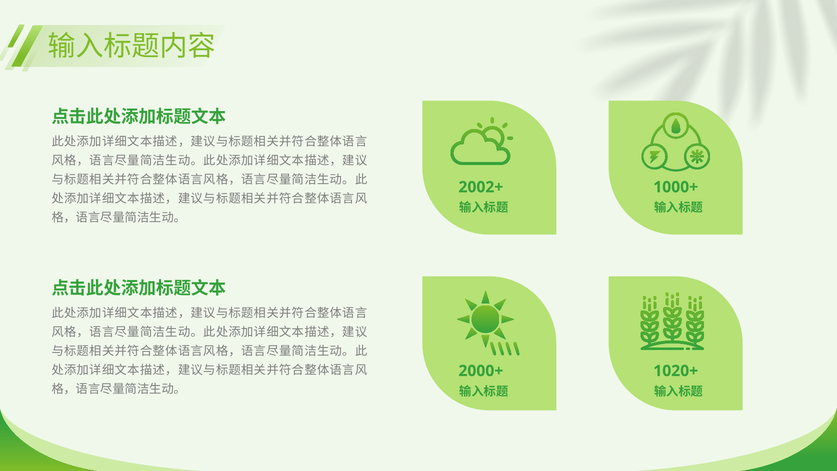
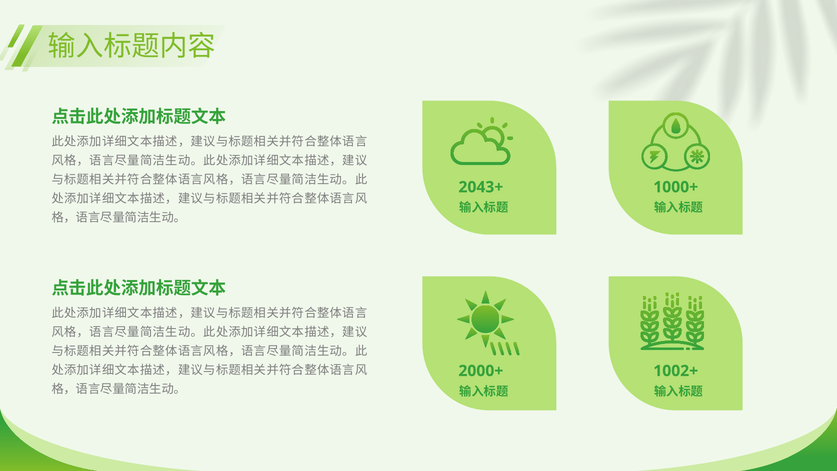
2002+: 2002+ -> 2043+ (481, 187)
1020+: 1020+ -> 1002+ (676, 371)
